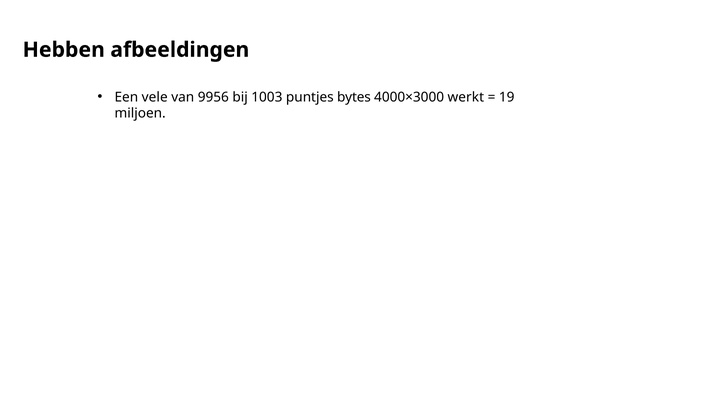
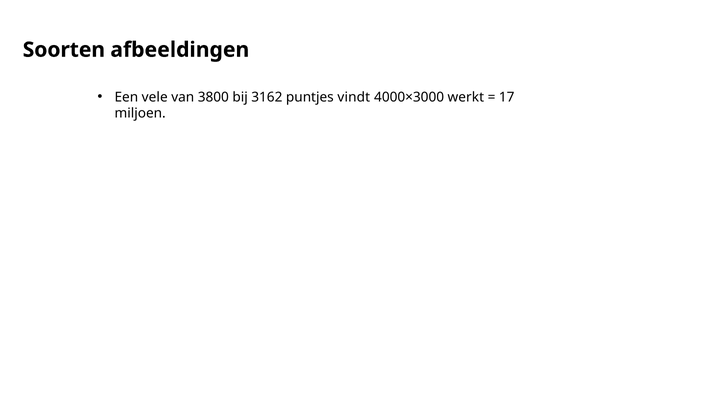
Hebben: Hebben -> Soorten (64, 50)
9956: 9956 -> 3800 (213, 97)
1003: 1003 -> 3162 (267, 97)
bytes: bytes -> vindt (354, 97)
19: 19 -> 17 (507, 97)
